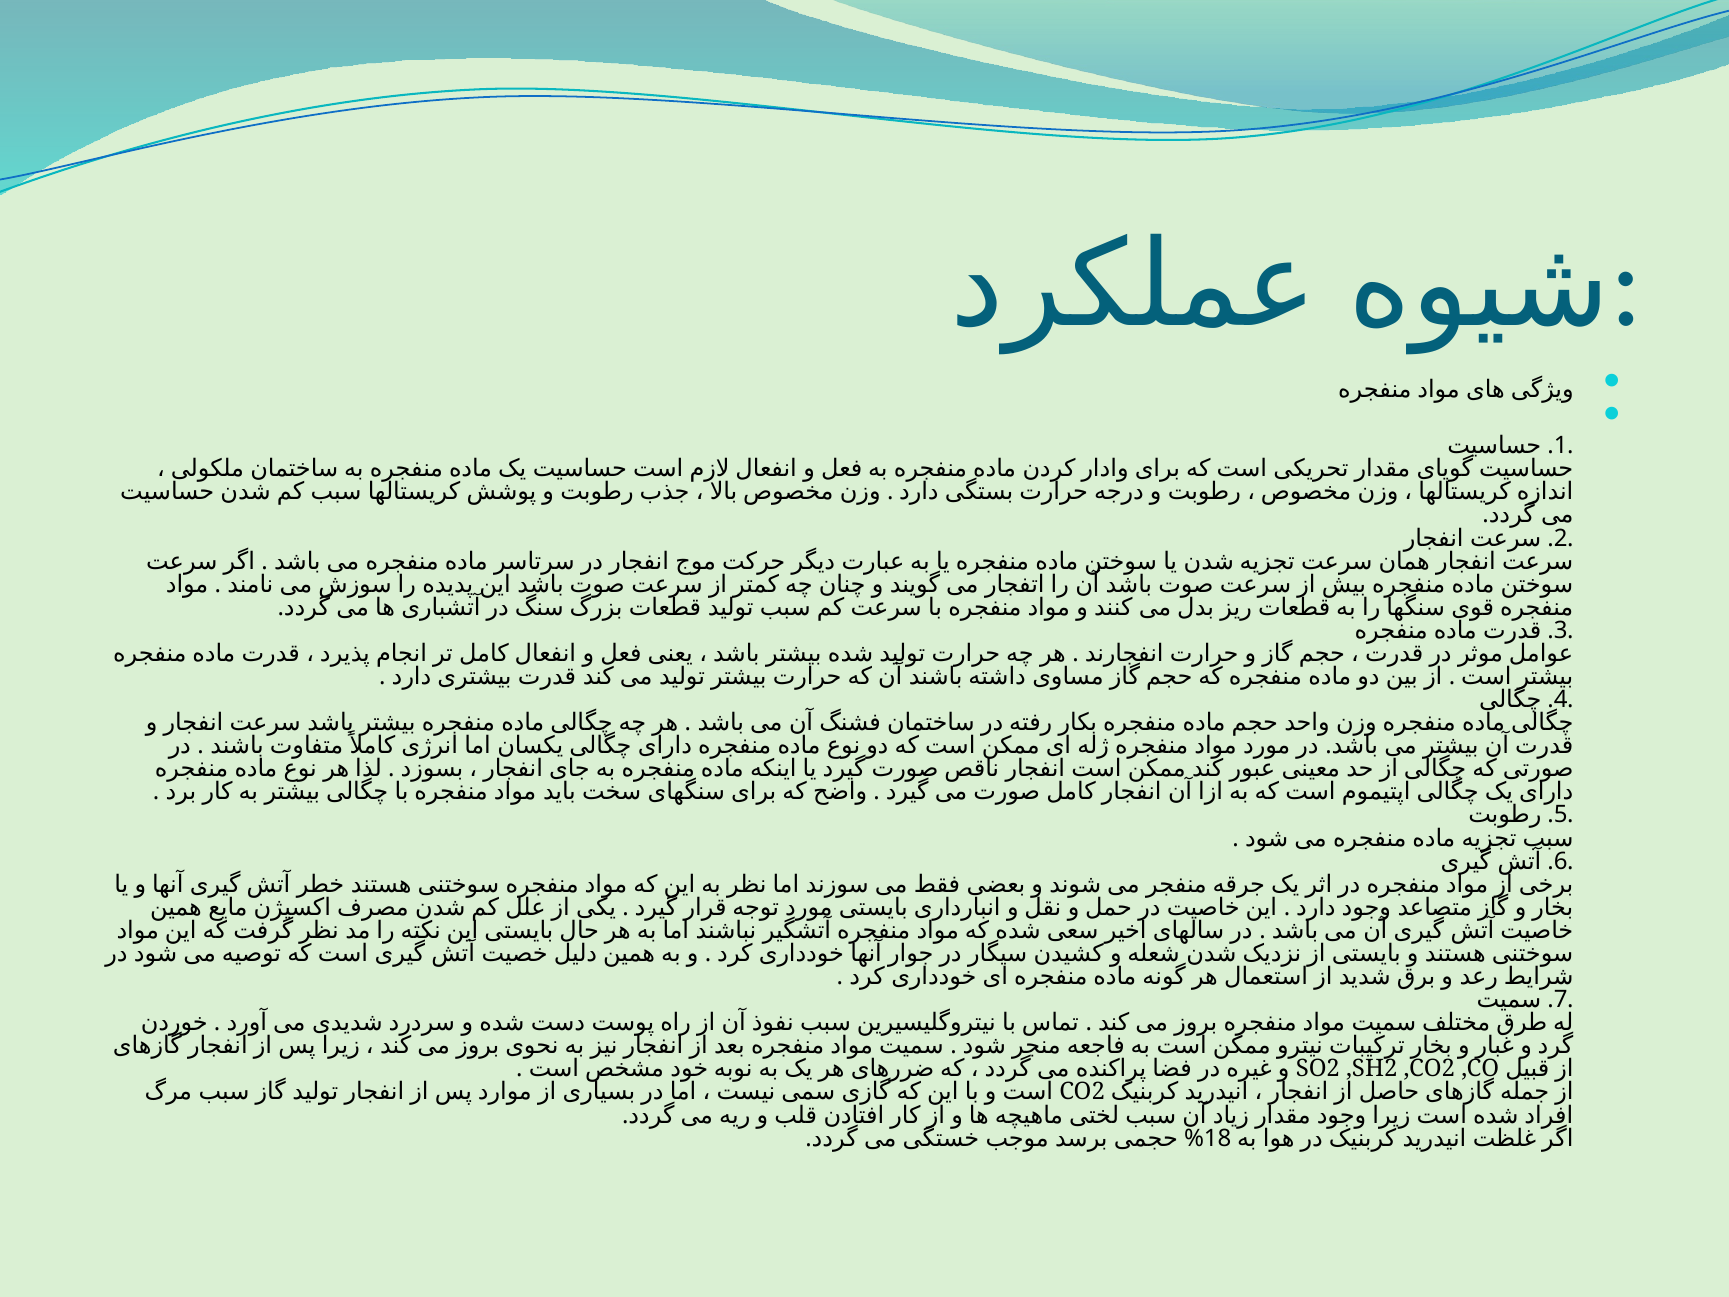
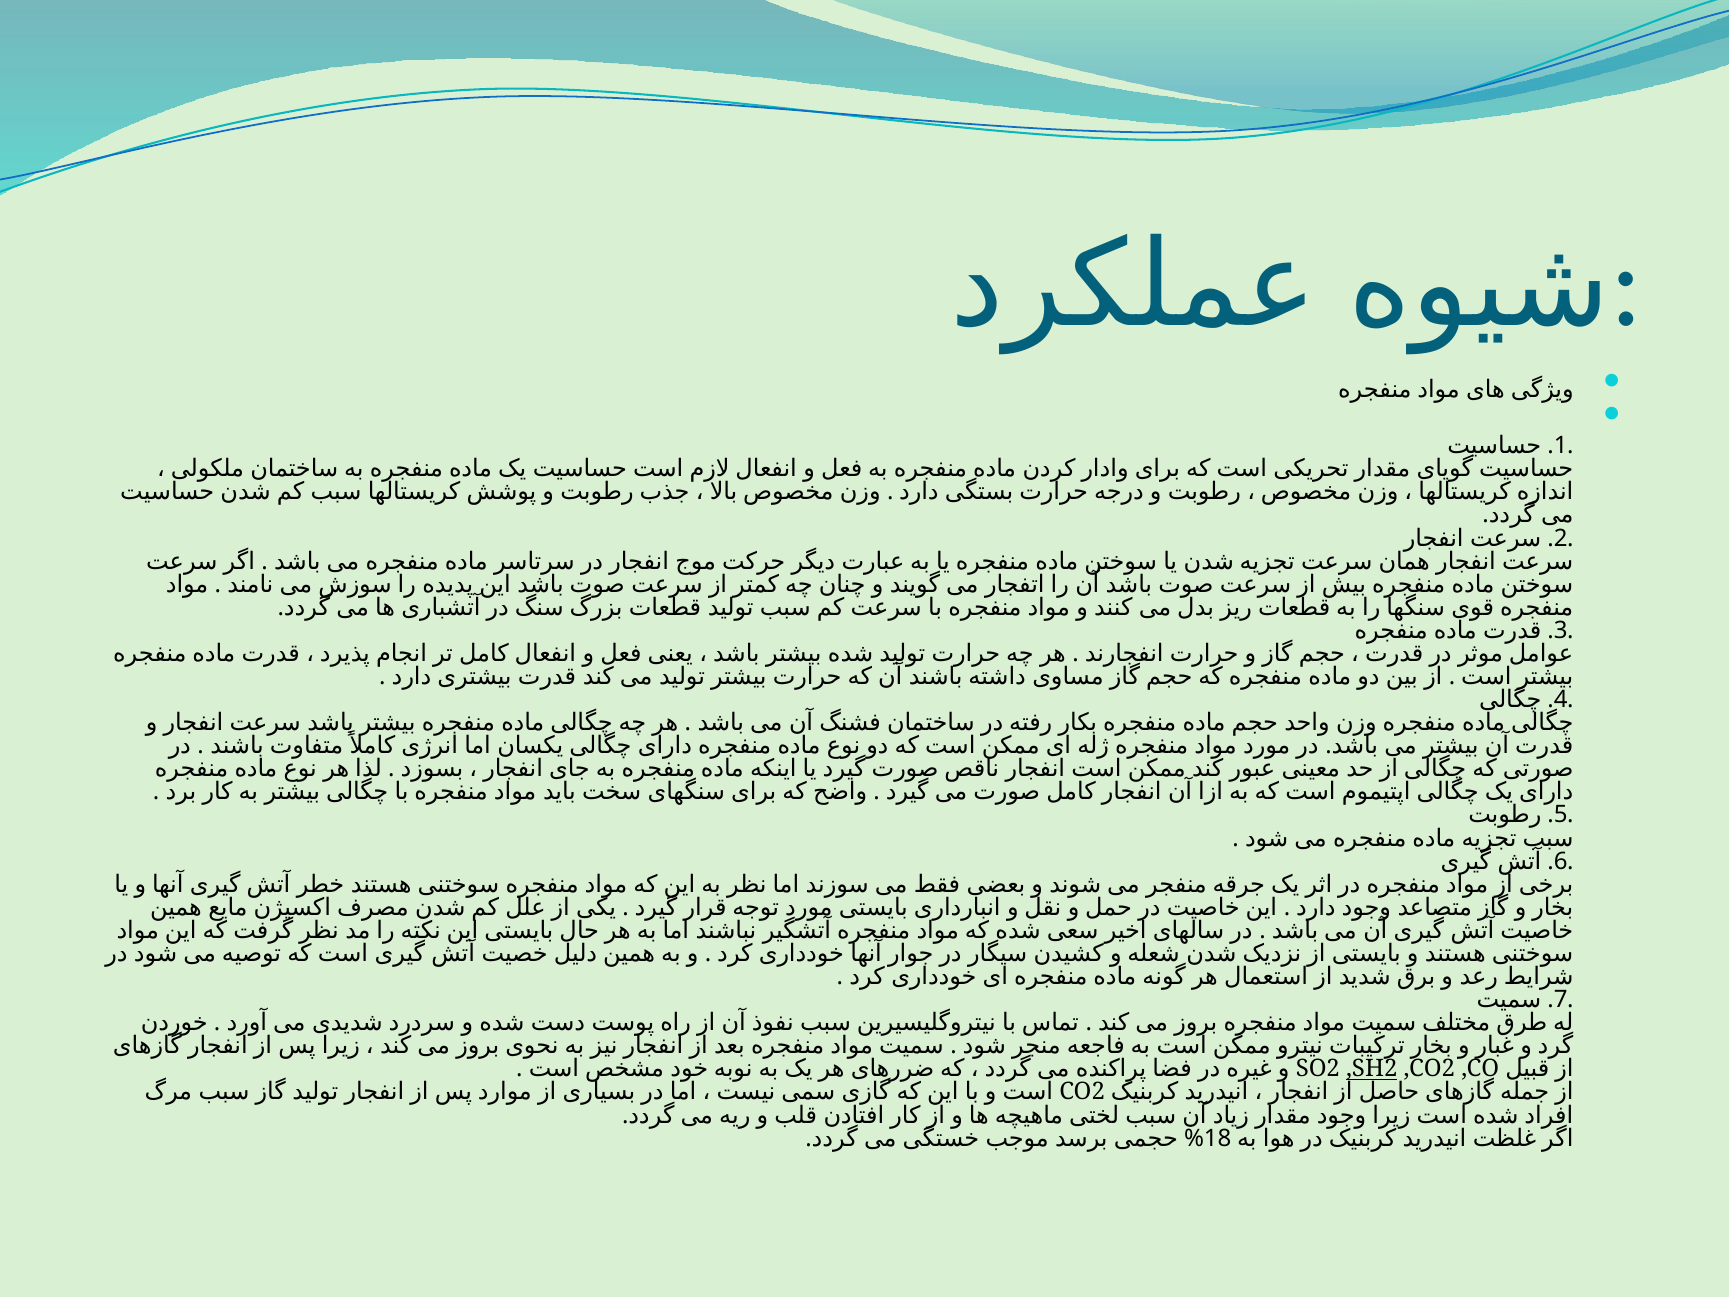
,SH2 underline: none -> present (1372, 1069)
